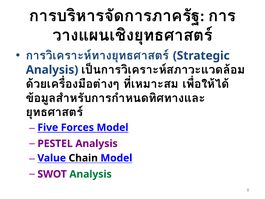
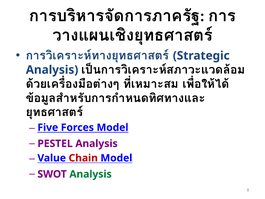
Chain colour: black -> red (83, 158)
